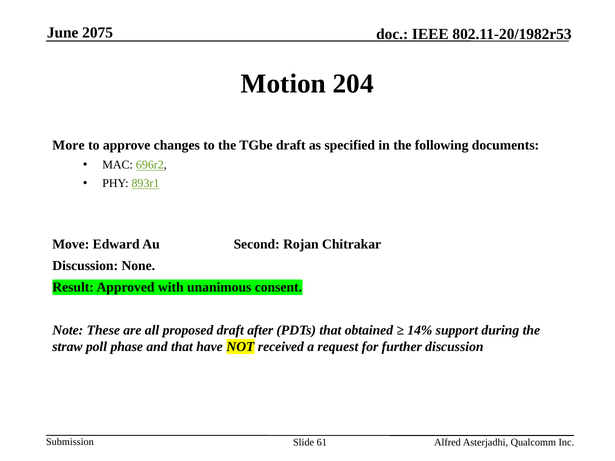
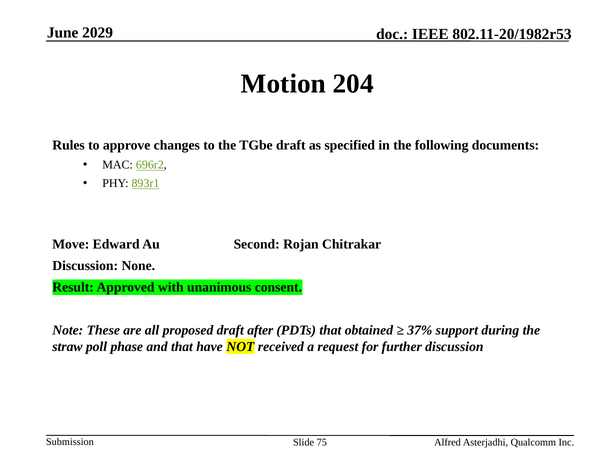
2075: 2075 -> 2029 (98, 33)
More: More -> Rules (69, 145)
14%: 14% -> 37% (420, 330)
61: 61 -> 75 (322, 442)
